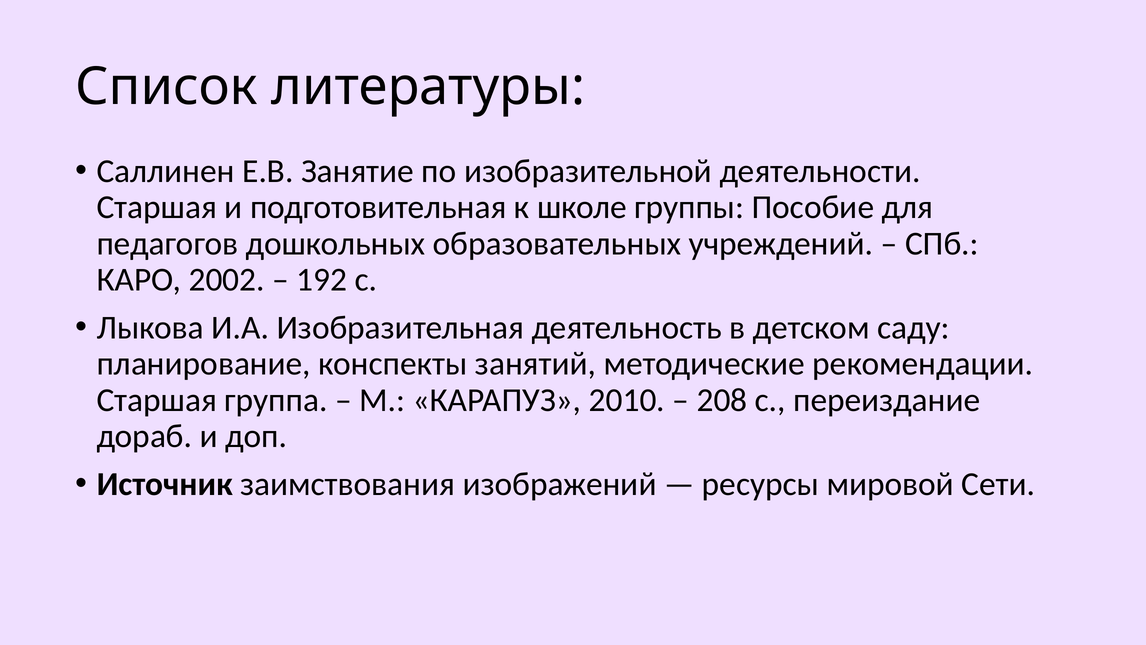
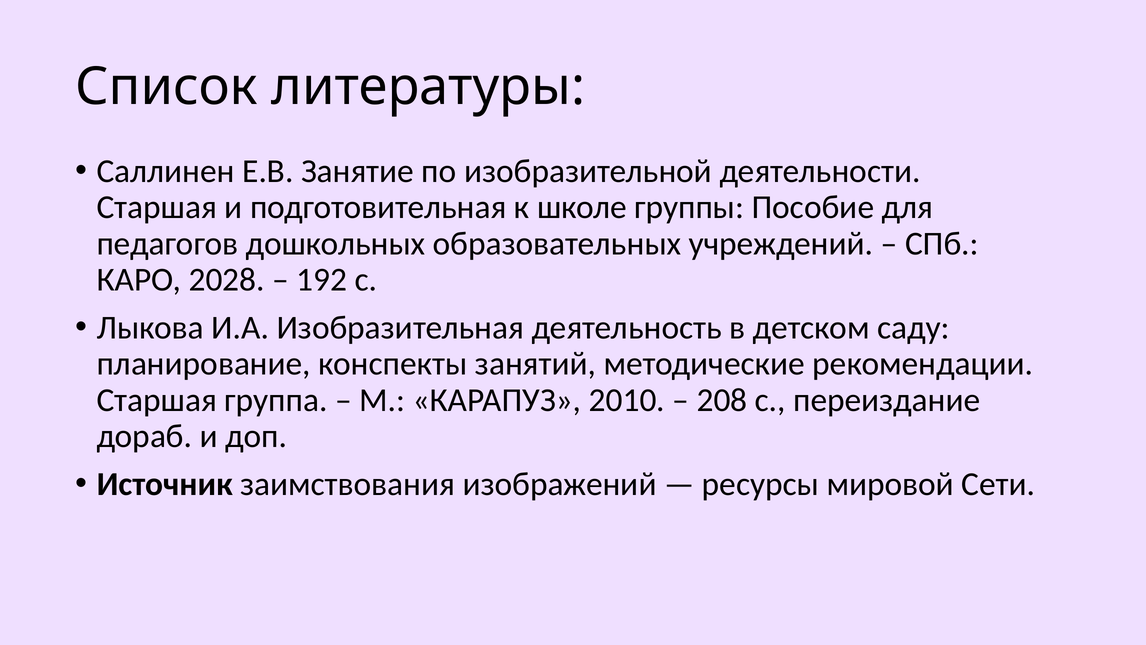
2002: 2002 -> 2028 (227, 279)
